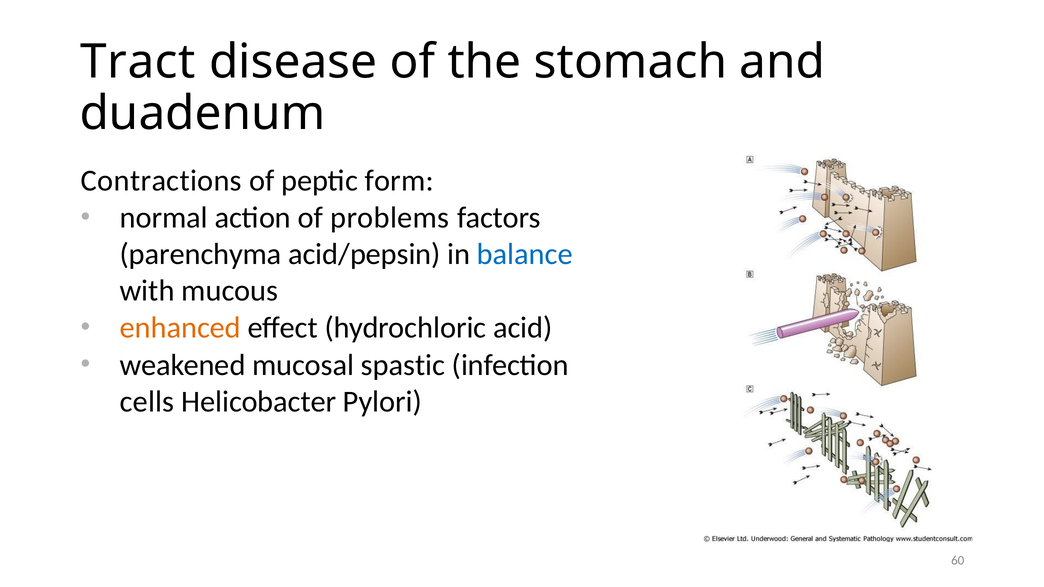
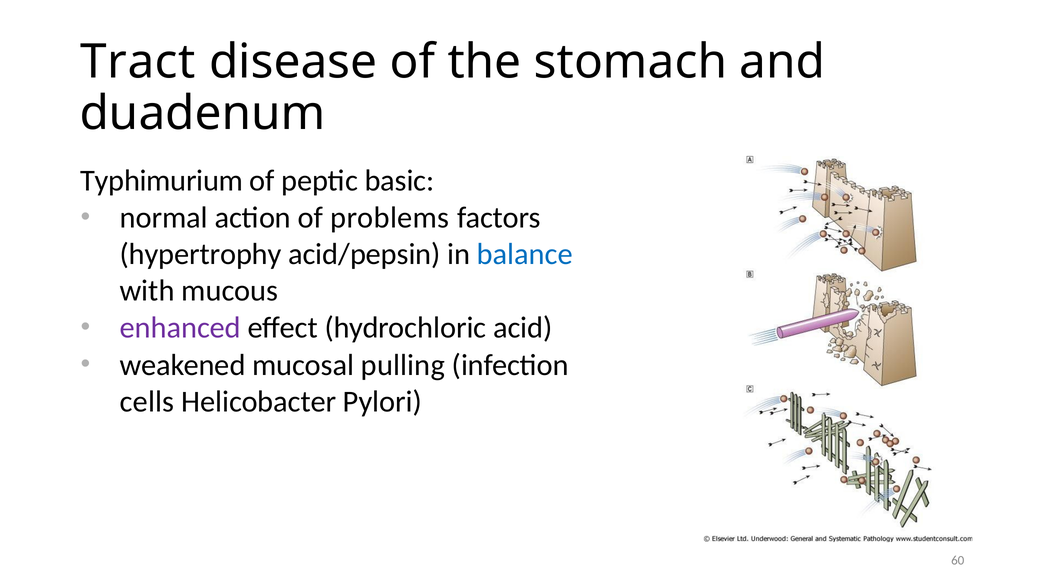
Contractions: Contractions -> Typhimurium (162, 181)
form: form -> basic (399, 181)
parenchyma: parenchyma -> hypertrophy (201, 254)
enhanced colour: orange -> purple (180, 328)
spastic: spastic -> pulling (403, 365)
